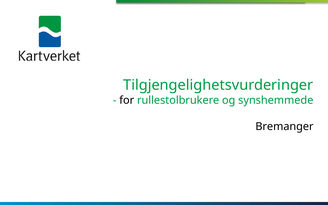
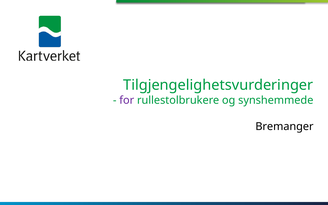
for colour: black -> purple (127, 100)
